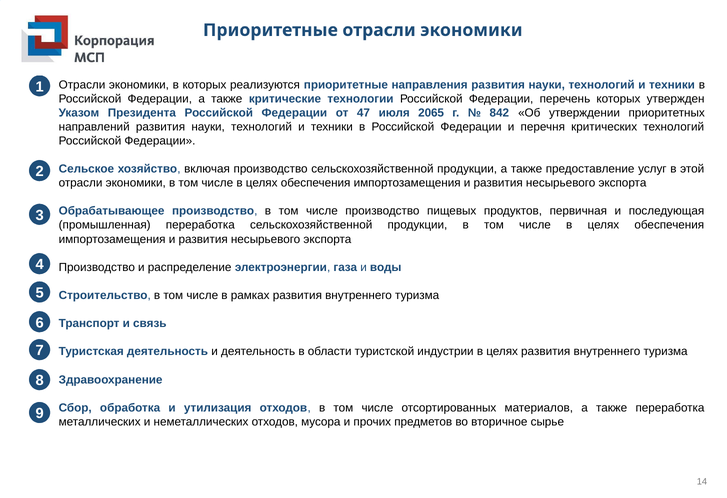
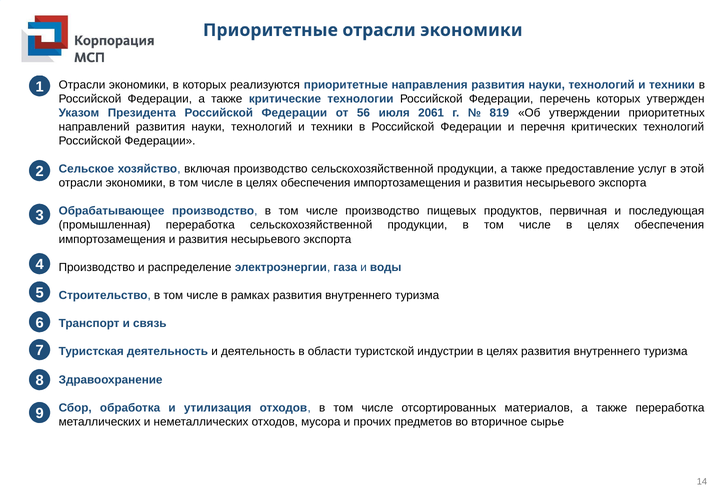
47: 47 -> 56 (364, 113)
2065: 2065 -> 2061 (431, 113)
842: 842 -> 819 (499, 113)
